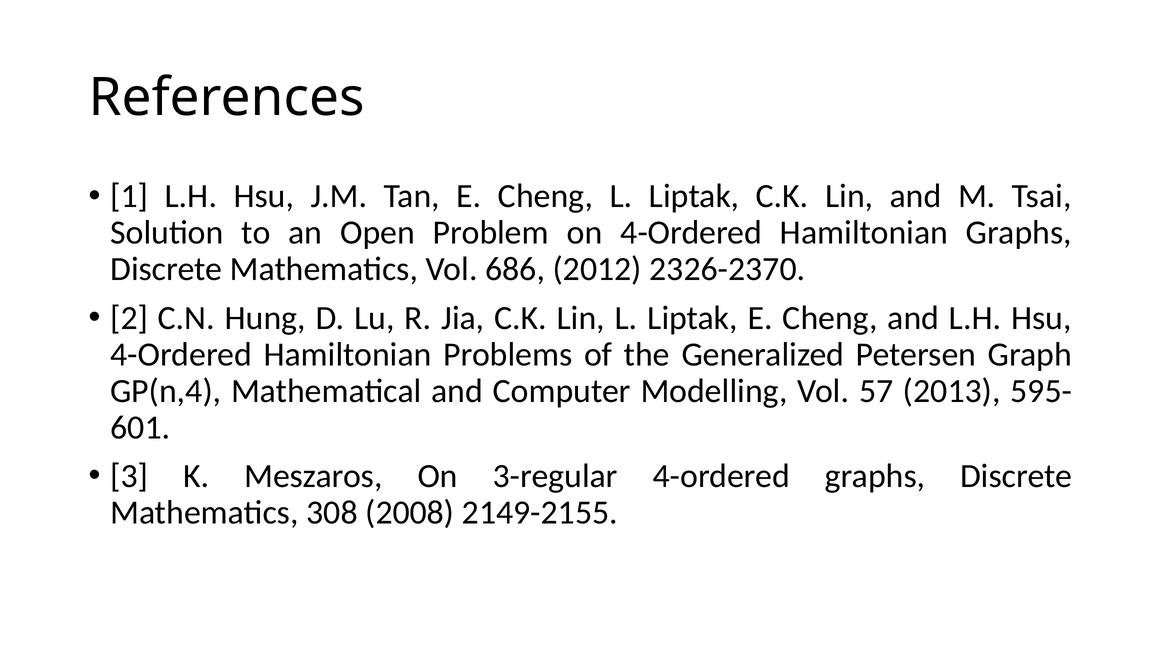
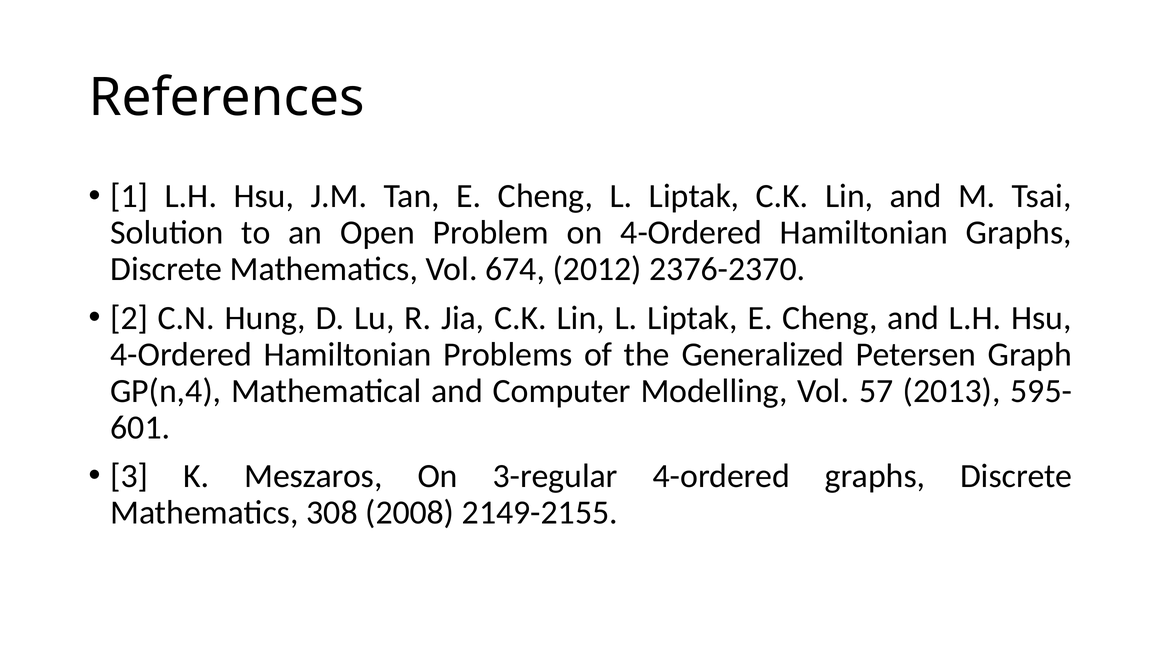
686: 686 -> 674 (515, 269)
2326-2370: 2326-2370 -> 2376-2370 (727, 269)
